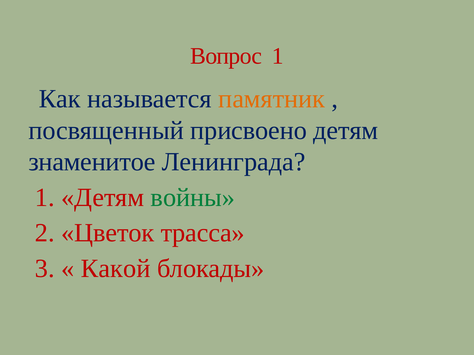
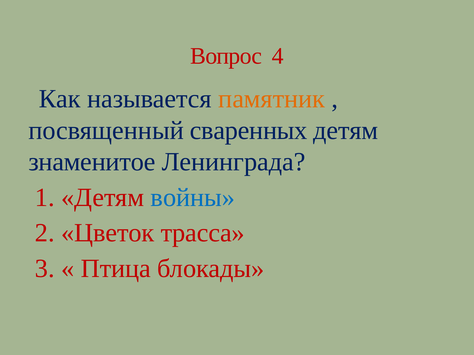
Вопрос 1: 1 -> 4 (278, 56)
присвоено: присвоено -> сваренных (249, 131)
войны colour: green -> blue (193, 198)
Какой: Какой -> Птица (116, 269)
